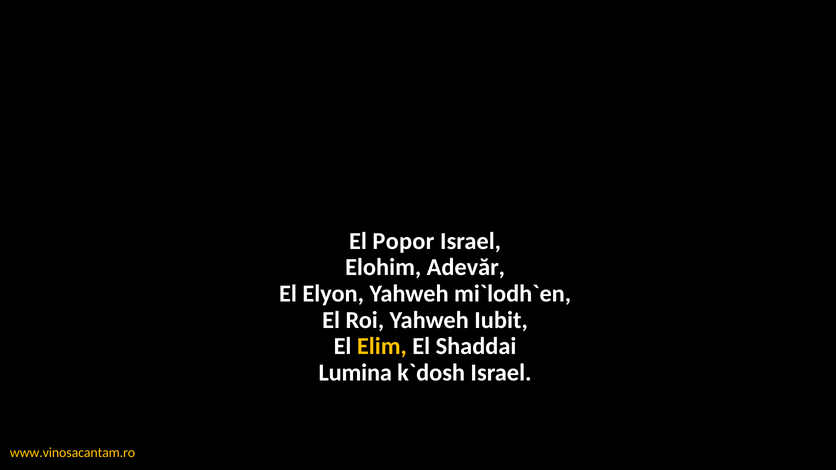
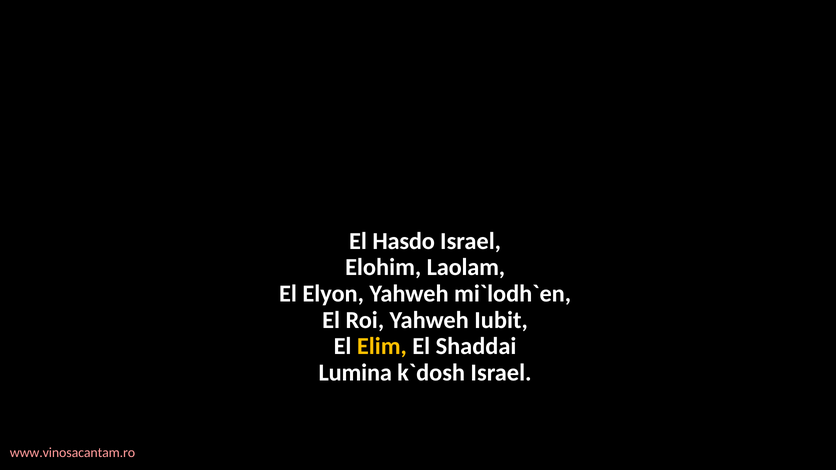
Popor: Popor -> Hasdo (404, 241)
Adevăr: Adevăr -> Laolam (466, 267)
www.vinosacantam.ro colour: yellow -> pink (73, 453)
